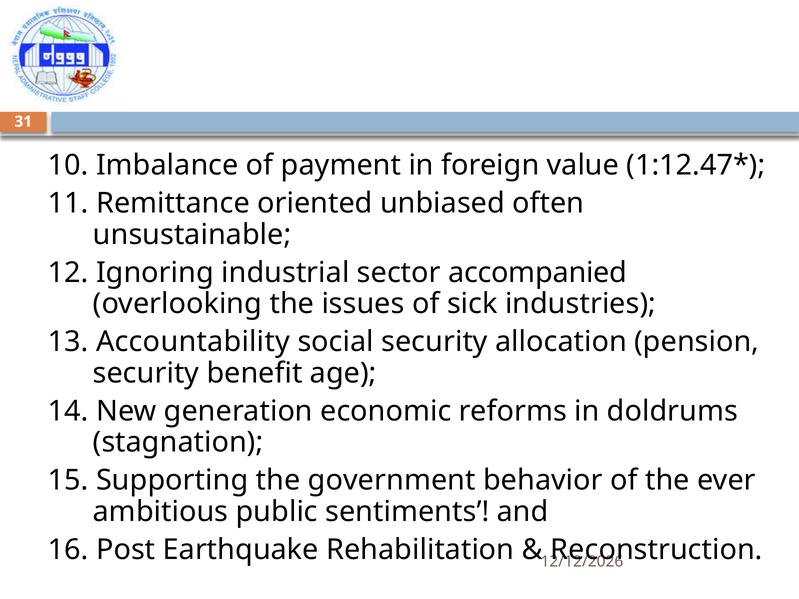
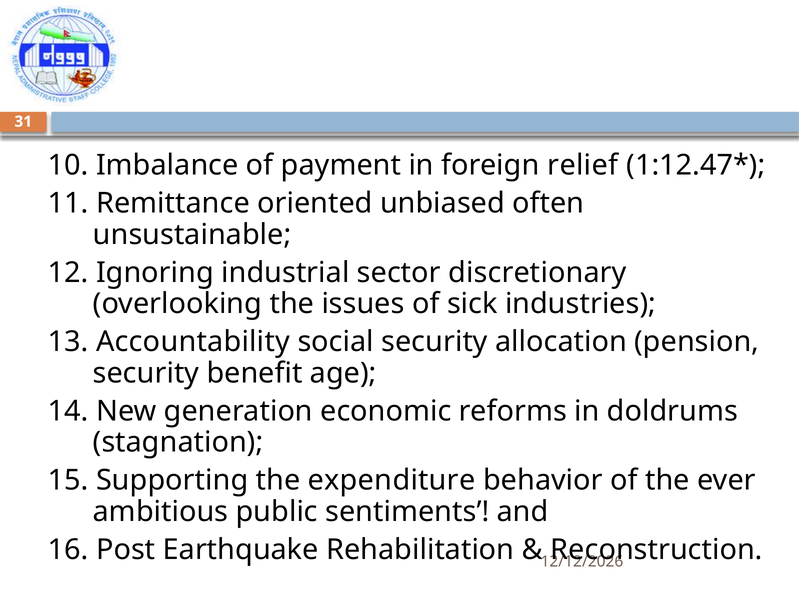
value: value -> relief (583, 165)
accompanied: accompanied -> discretionary (537, 273)
government: government -> expenditure (392, 481)
